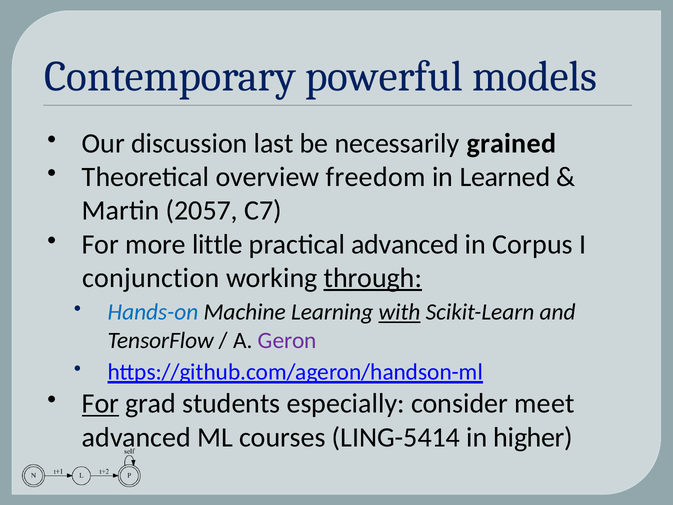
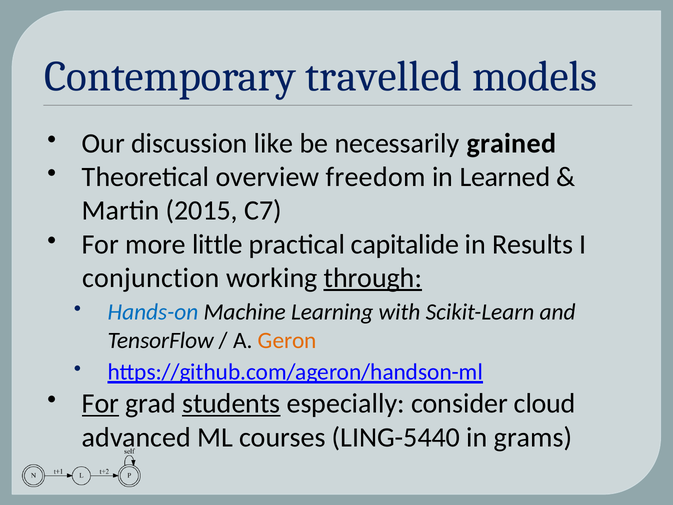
powerful: powerful -> travelled (384, 77)
last: last -> like (274, 143)
2057: 2057 -> 2015 (202, 211)
practical advanced: advanced -> capitalide (405, 244)
Corpus: Corpus -> Results (533, 244)
with underline: present -> none (399, 312)
Geron colour: purple -> orange (287, 340)
students underline: none -> present (231, 404)
meet: meet -> cloud (545, 404)
LING-5414: LING-5414 -> LING-5440 (396, 437)
higher: higher -> grams (533, 437)
